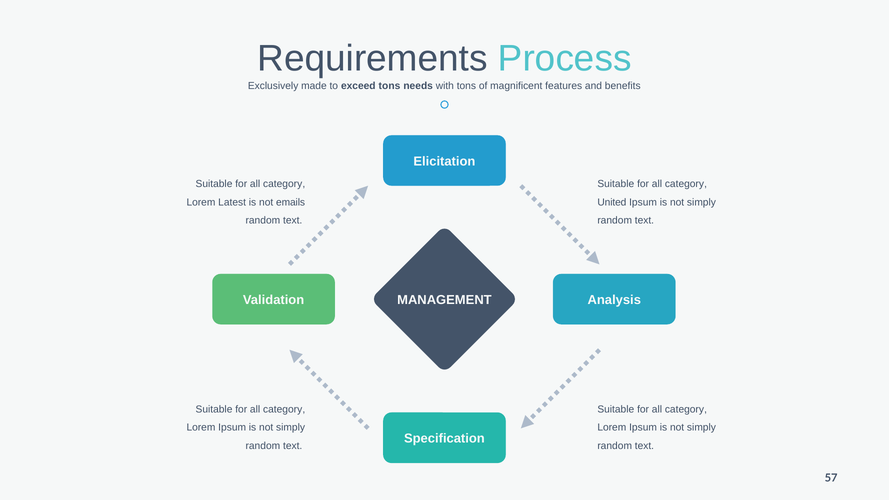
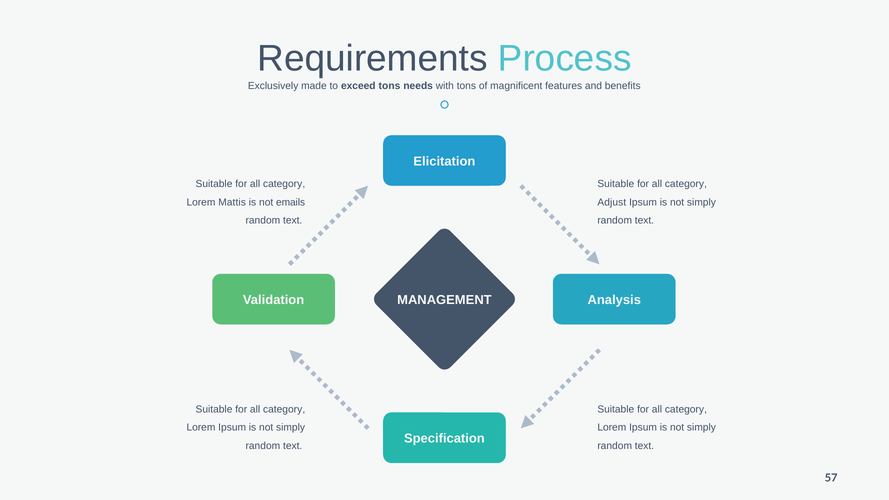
Latest: Latest -> Mattis (232, 202)
United: United -> Adjust (612, 202)
